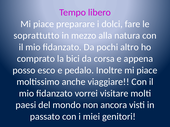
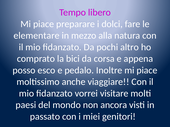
soprattutto: soprattutto -> elementare (37, 36)
